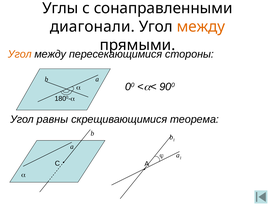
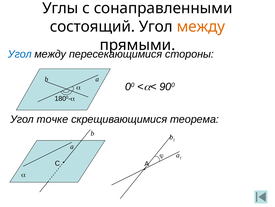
диагонали: диагонали -> состоящий (92, 27)
Угол colour: orange -> blue (20, 54)
равны: равны -> точке (52, 119)
